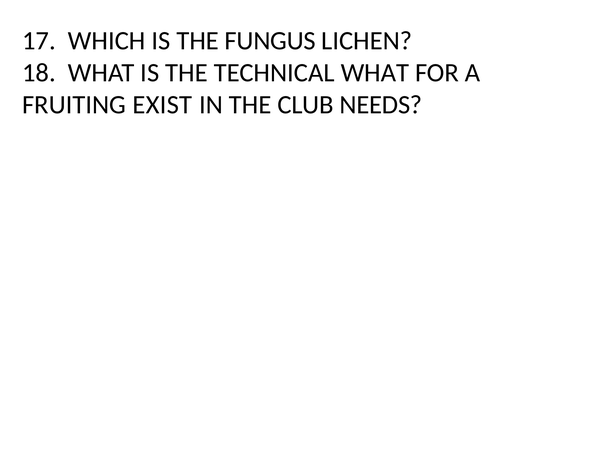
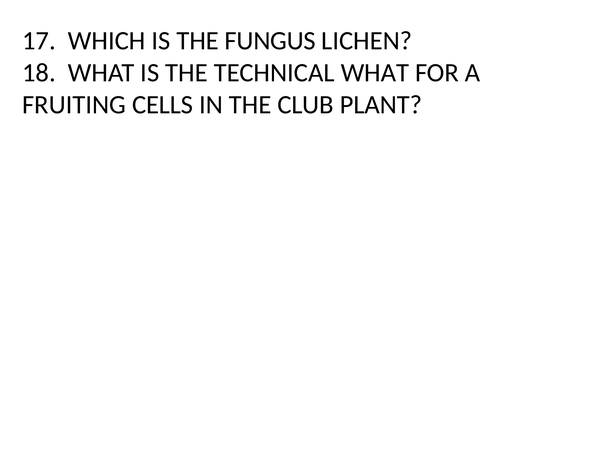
EXIST: EXIST -> CELLS (163, 105)
NEEDS: NEEDS -> PLANT (381, 105)
